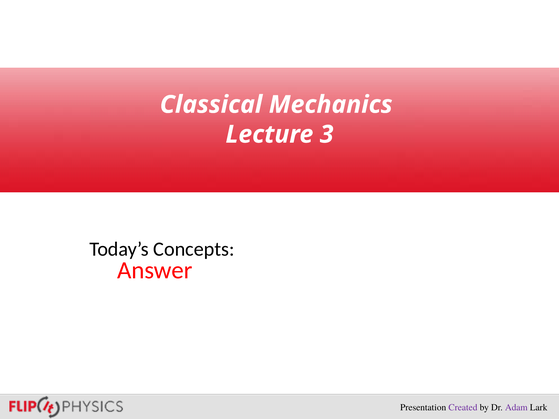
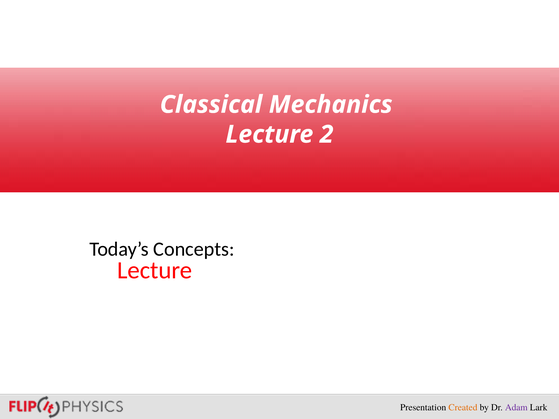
3: 3 -> 2 (327, 135)
Answer: Answer -> Lecture (155, 271)
Created colour: purple -> orange (463, 408)
